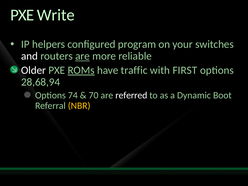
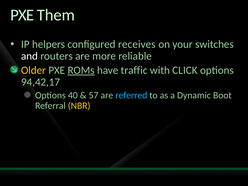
Write: Write -> Them (56, 15)
program: program -> receives (137, 44)
are underline: present -> none (82, 56)
Older colour: white -> yellow (34, 70)
FIRST: FIRST -> CLICK (185, 70)
28,68,94: 28,68,94 -> 94,42,17 (41, 82)
74: 74 -> 40 (73, 95)
70: 70 -> 57 (94, 95)
referred colour: white -> light blue (131, 95)
